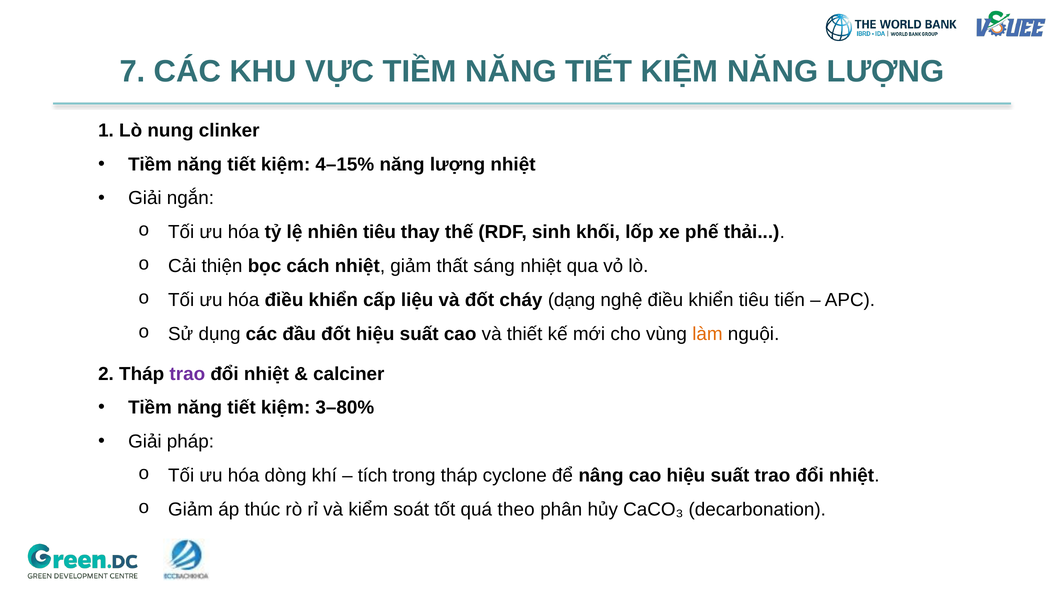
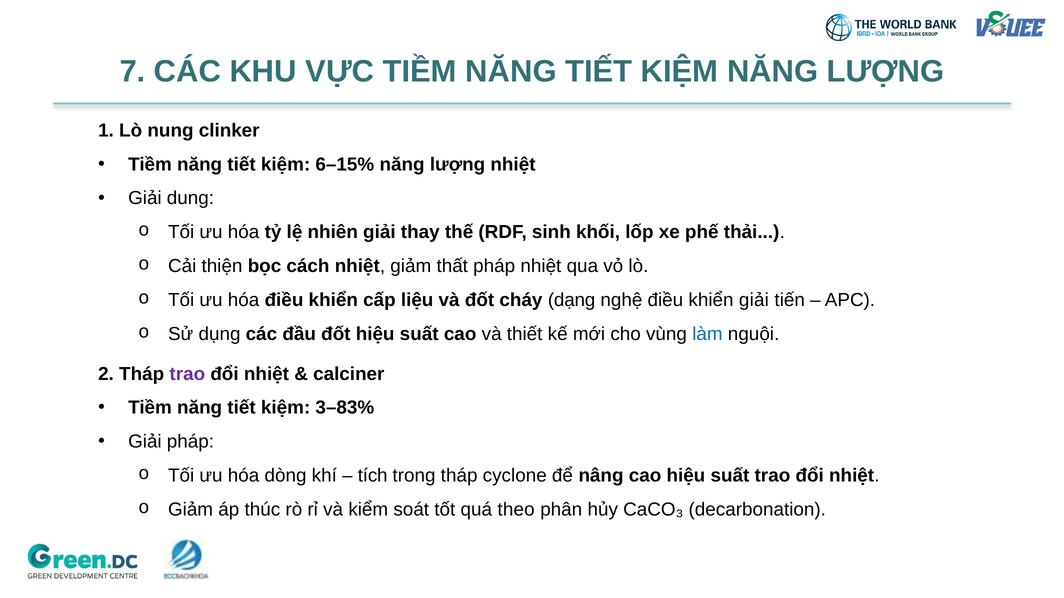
4–15%: 4–15% -> 6–15% (345, 164)
ngắn: ngắn -> dung (190, 198)
nhiên tiêu: tiêu -> giải (379, 232)
thất sáng: sáng -> pháp (494, 266)
khiển tiêu: tiêu -> giải (754, 300)
làm colour: orange -> blue (707, 334)
3–80%: 3–80% -> 3–83% (345, 408)
